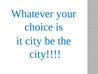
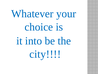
it city: city -> into (34, 41)
